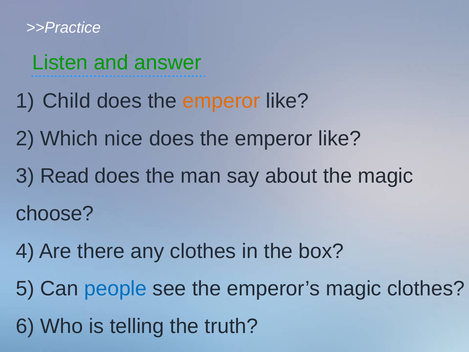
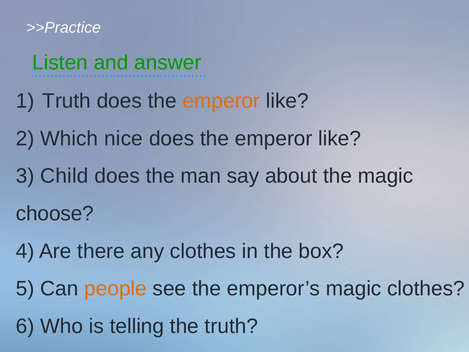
Child: Child -> Truth (67, 101)
Read: Read -> Child (64, 176)
people colour: blue -> orange (116, 288)
